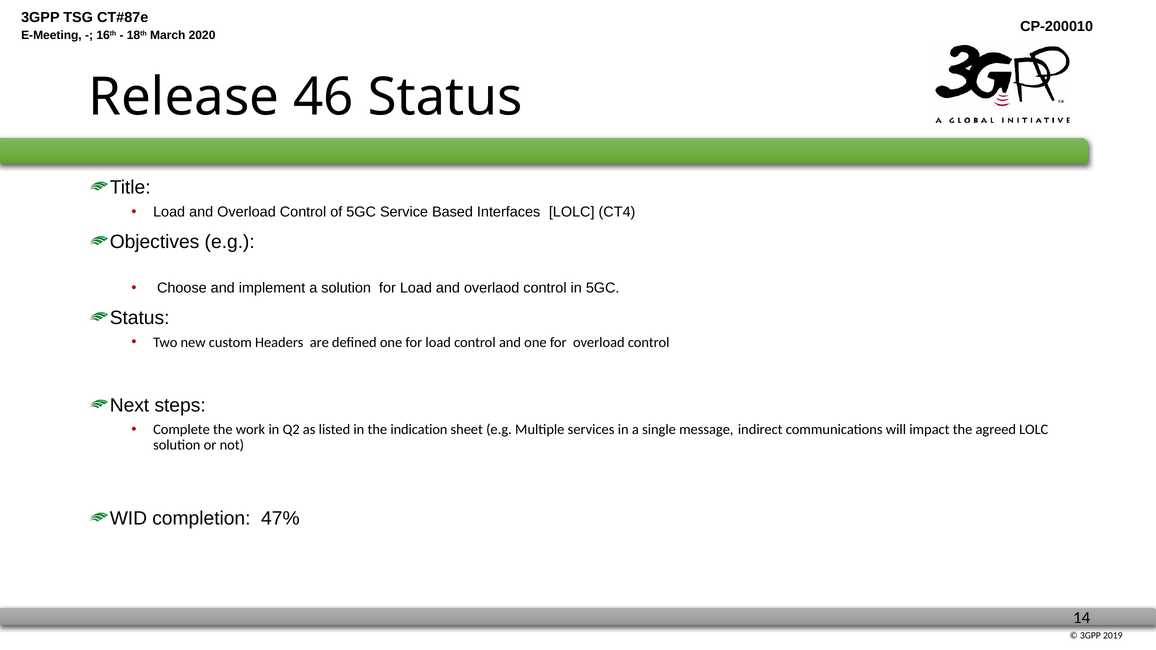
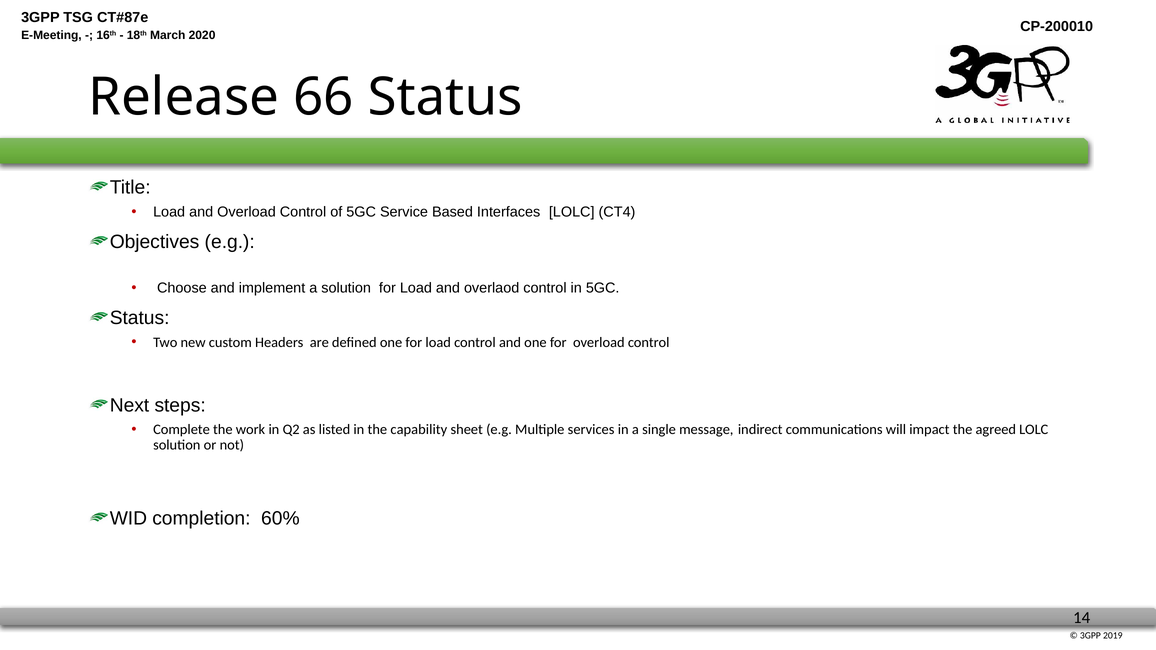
46: 46 -> 66 (323, 97)
indication: indication -> capability (419, 430)
47%: 47% -> 60% (280, 519)
